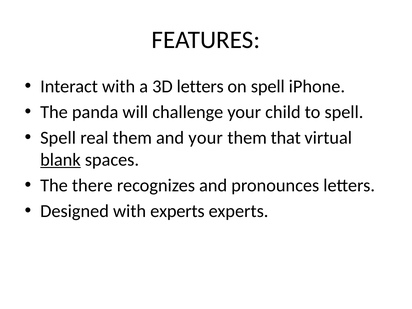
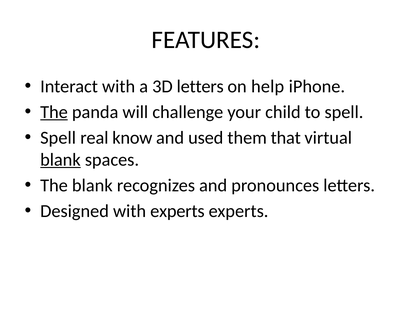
on spell: spell -> help (268, 86)
The underline: none -> present (54, 112)
real them: them -> know (132, 138)
and your: your -> used (206, 138)
The there: there -> blank (92, 185)
